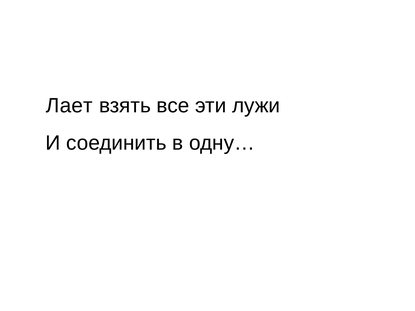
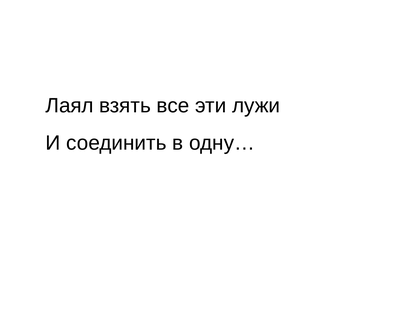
Лает: Лает -> Лаял (70, 106)
